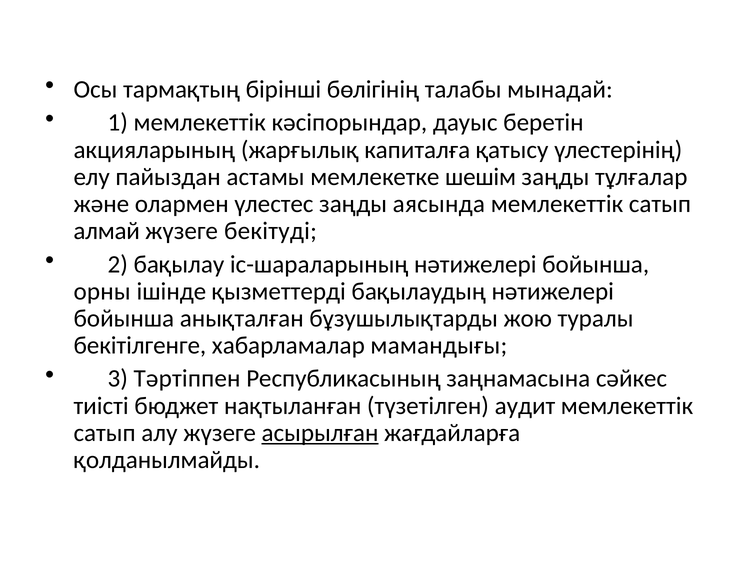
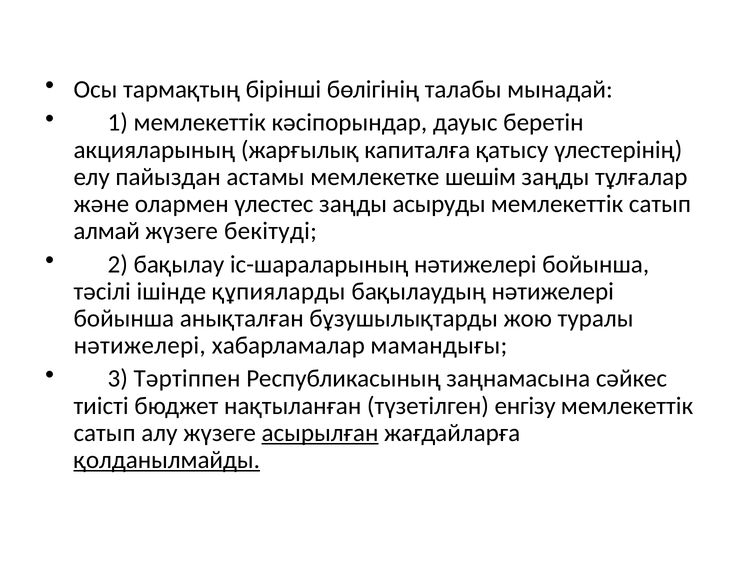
аясында: аясында -> асыруды (439, 204)
орны: орны -> тәсілі (102, 292)
қызметтерді: қызметтерді -> құпияларды (279, 292)
бекітілгенге: бекітілгенге -> нәтижелері (140, 346)
аудит: аудит -> енгізу (525, 406)
қолданылмайды underline: none -> present (167, 460)
